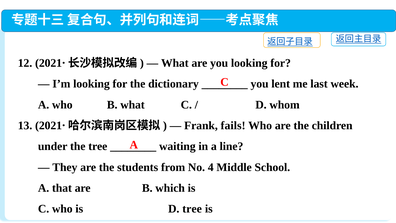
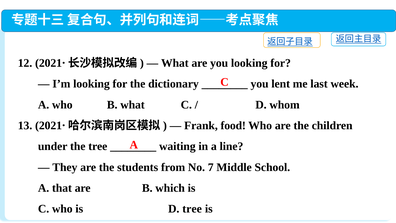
fails: fails -> food (233, 125)
4: 4 -> 7 (211, 167)
